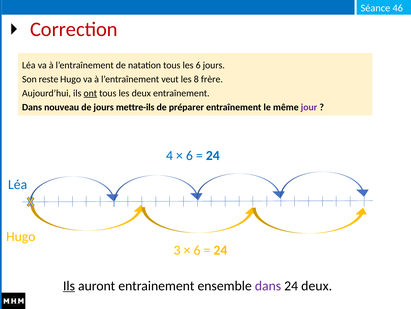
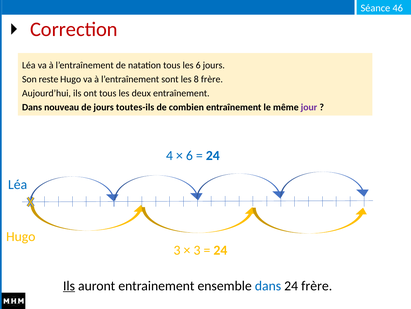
veut: veut -> sont (170, 79)
ont underline: present -> none (90, 93)
mettre-ils: mettre-ils -> toutes-ils (135, 107)
préparer: préparer -> combien (186, 107)
6: 6 -> 3 (197, 250)
dans colour: purple -> blue (268, 285)
24 deux: deux -> frère (317, 285)
